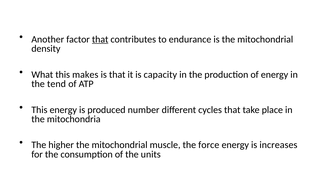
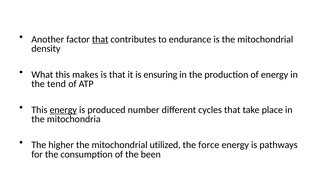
capacity: capacity -> ensuring (160, 75)
energy underline: none -> present (63, 110)
muscle: muscle -> utilized (165, 145)
increases: increases -> pathways (278, 145)
units: units -> been (151, 155)
